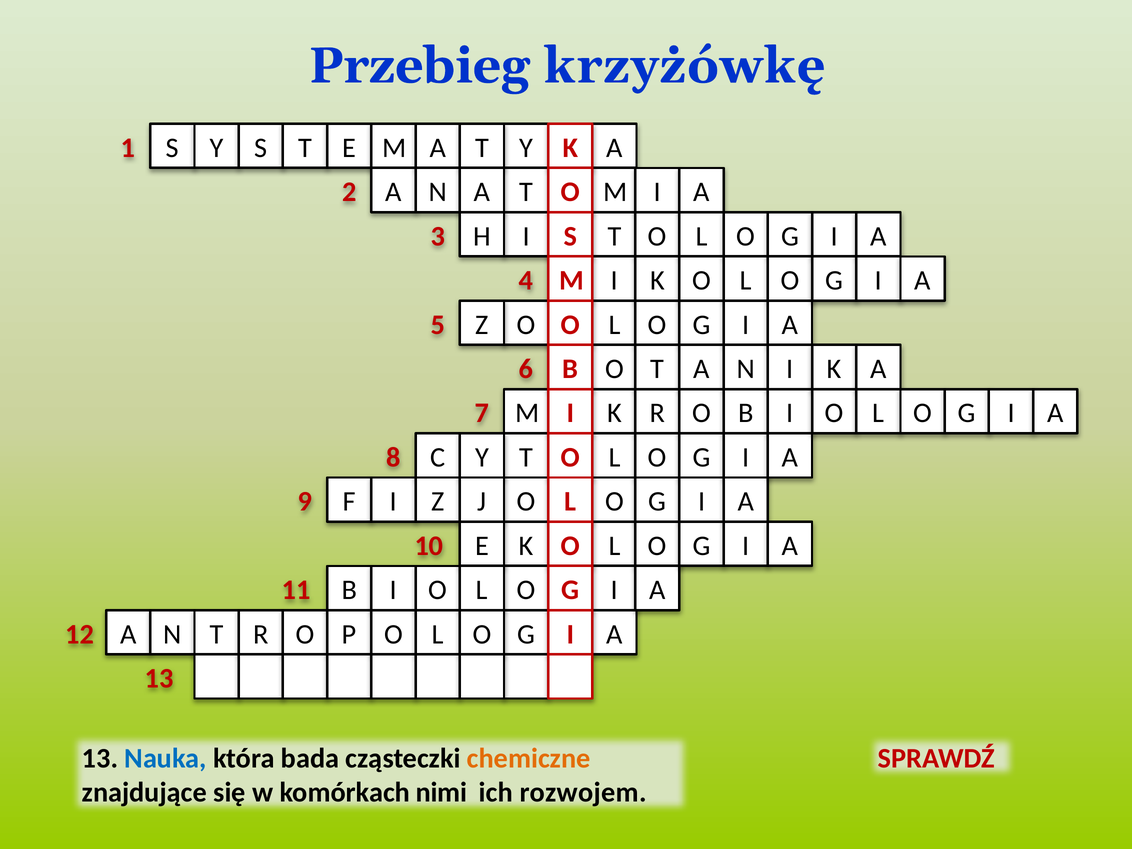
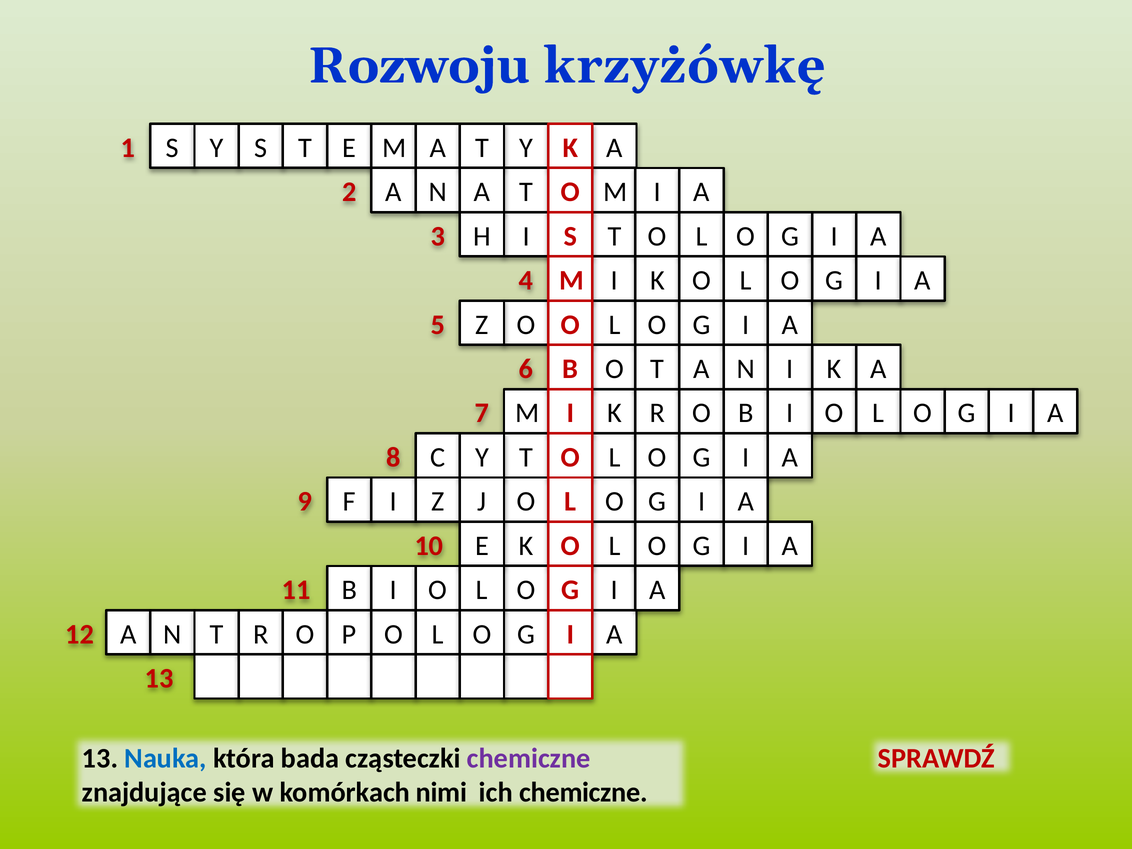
Przebieg: Przebieg -> Rozwoju (419, 66)
chemiczne colour: orange -> purple (529, 759)
ich rozwojem: rozwojem -> chemiczne (583, 792)
